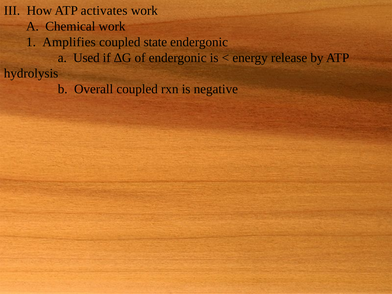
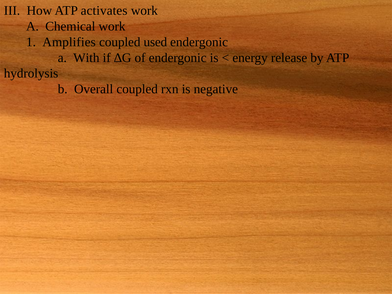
state: state -> used (155, 42)
Used: Used -> With (86, 58)
